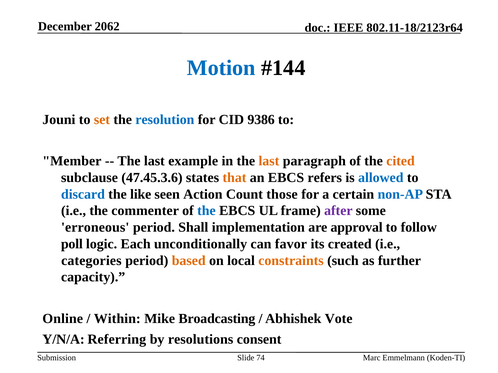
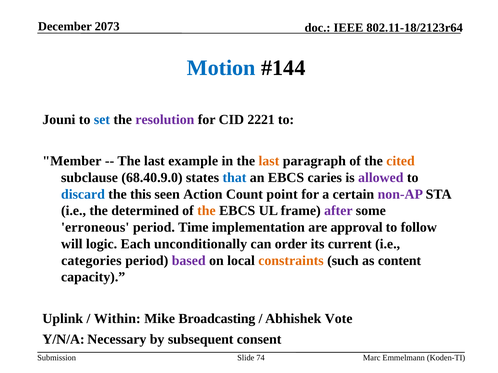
2062: 2062 -> 2073 (107, 26)
set colour: orange -> blue (102, 120)
resolution colour: blue -> purple (165, 120)
9386: 9386 -> 2221 (261, 120)
47.45.3.6: 47.45.3.6 -> 68.40.9.0 (152, 178)
that colour: orange -> blue (234, 178)
refers: refers -> caries (325, 178)
allowed colour: blue -> purple (381, 178)
like: like -> this (141, 194)
those: those -> point (282, 194)
non-AP colour: blue -> purple (400, 194)
commenter: commenter -> determined (145, 211)
the colour: blue -> orange (206, 211)
Shall: Shall -> Time (193, 228)
poll: poll -> will (72, 244)
favor: favor -> order (291, 244)
created: created -> current (350, 244)
based colour: orange -> purple (189, 261)
further: further -> content (400, 261)
Online: Online -> Uplink (63, 319)
Referring: Referring -> Necessary (117, 340)
resolutions: resolutions -> subsequent (201, 340)
